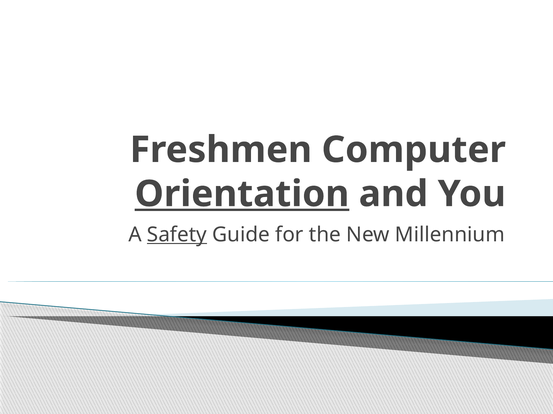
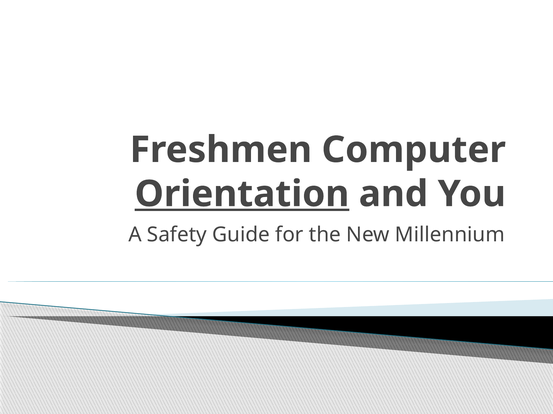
Safety underline: present -> none (177, 235)
